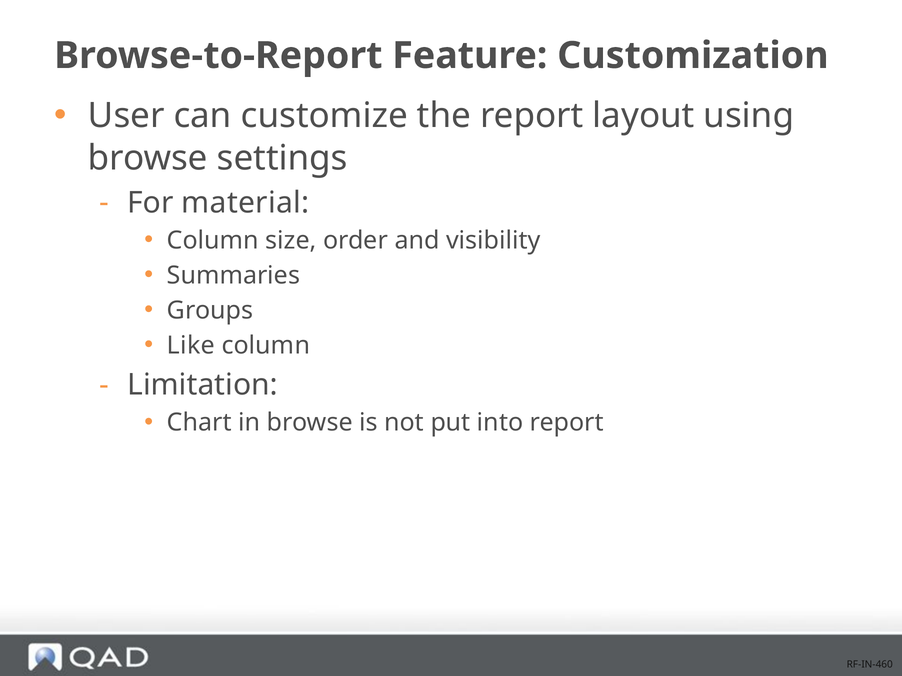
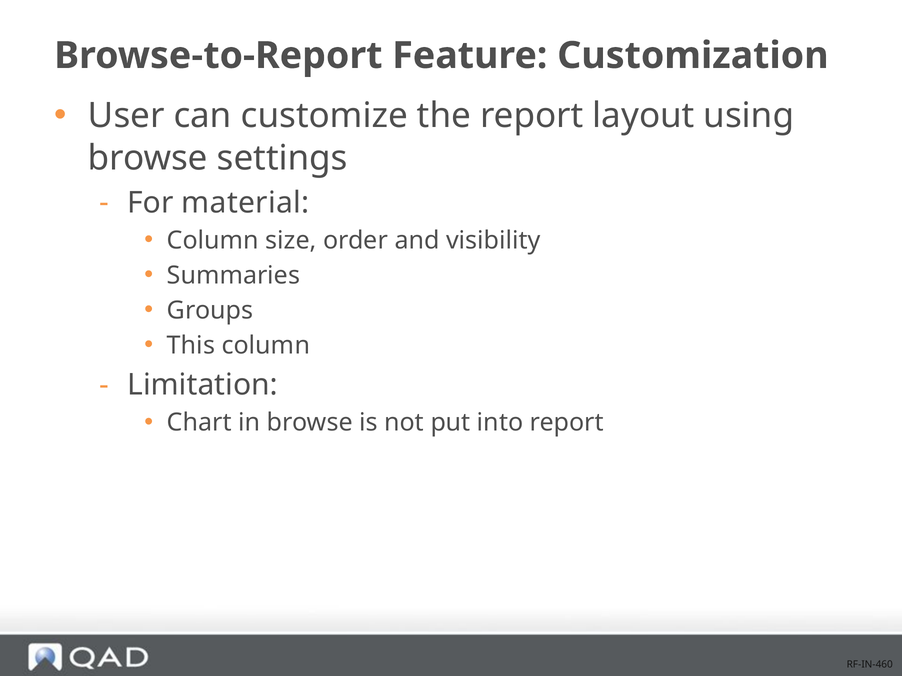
Like: Like -> This (191, 346)
